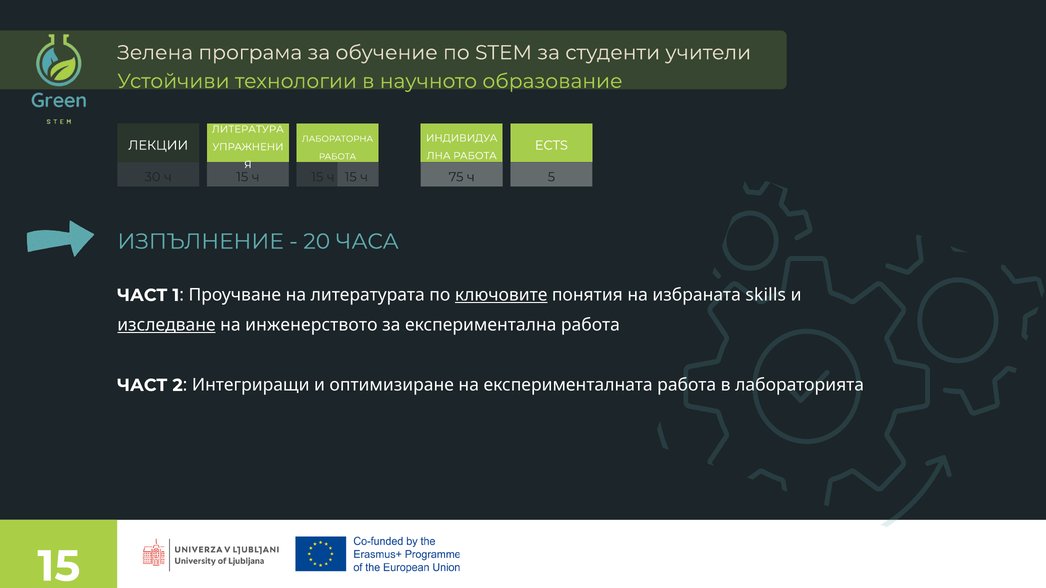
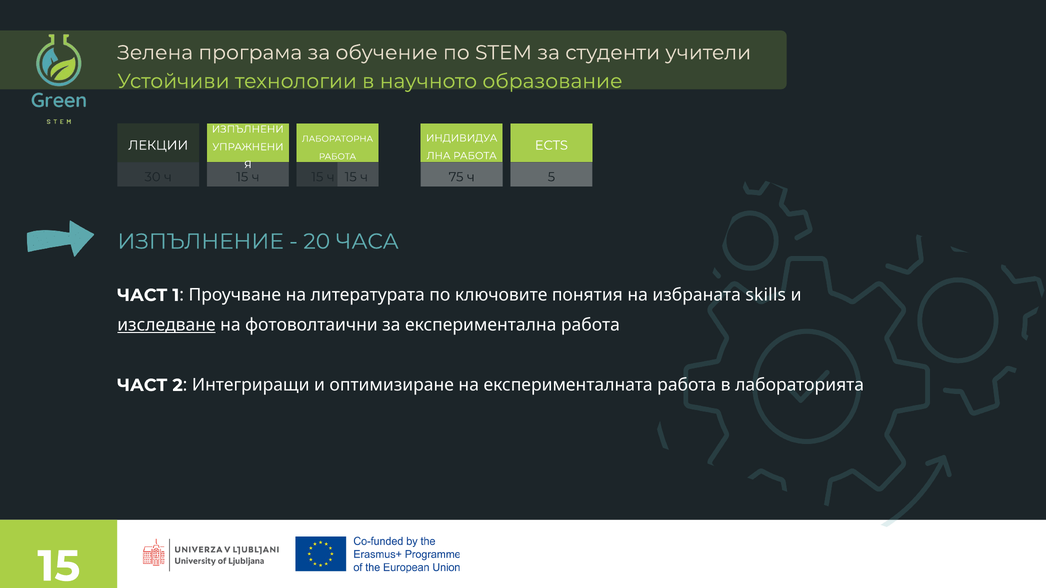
ЛИТЕРАТУРА: ЛИТЕРАТУРА -> ИЗПЪЛНЕНИ (248, 129)
ключовите underline: present -> none (501, 295)
инженерството: инженерството -> фотоволтаични (311, 325)
